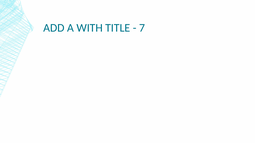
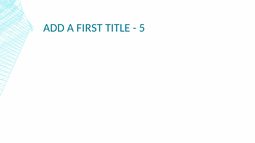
WITH: WITH -> FIRST (90, 28)
7: 7 -> 5 (142, 28)
